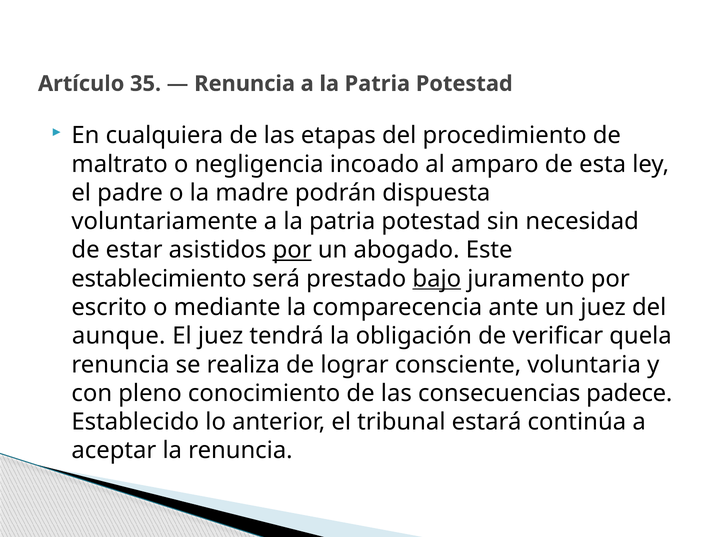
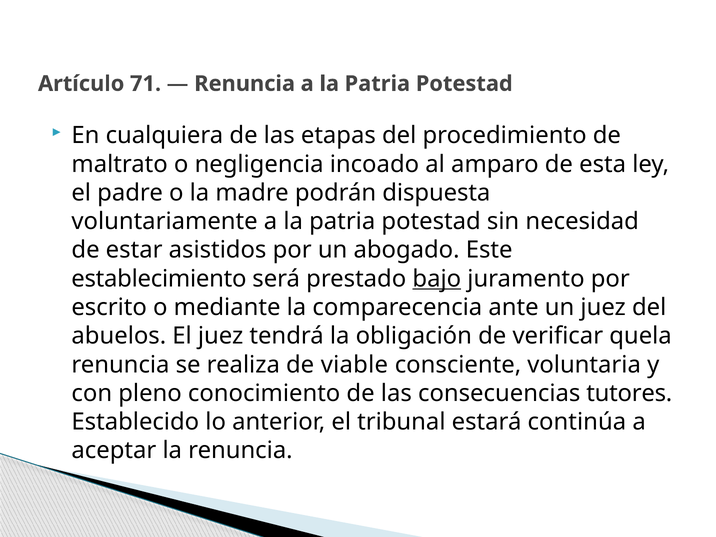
35: 35 -> 71 (146, 84)
por underline: present -> none (292, 250)
aunque: aunque -> abuelos (119, 336)
lograr: lograr -> viable (354, 365)
padece: padece -> tutores (629, 393)
